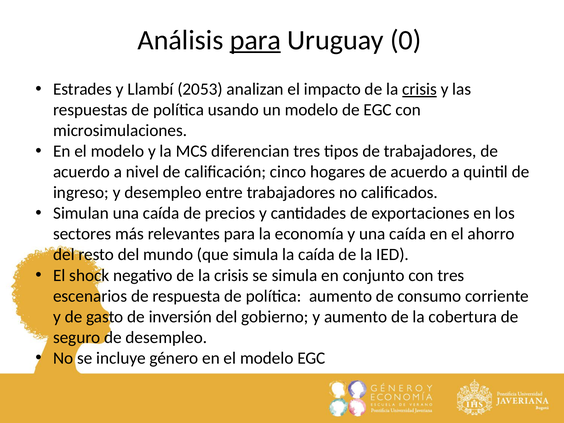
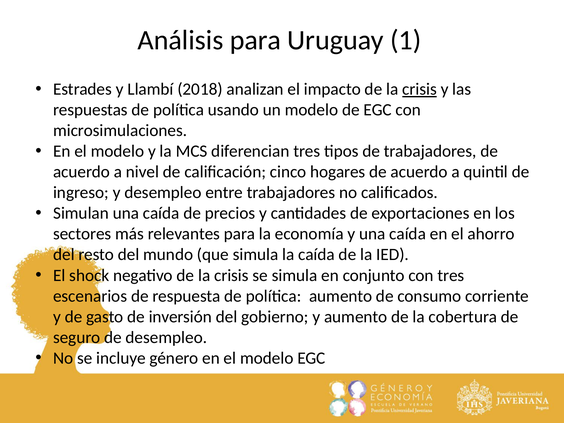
para underline: present -> none (255, 40)
0: 0 -> 1 (406, 40)
2053: 2053 -> 2018 (200, 89)
